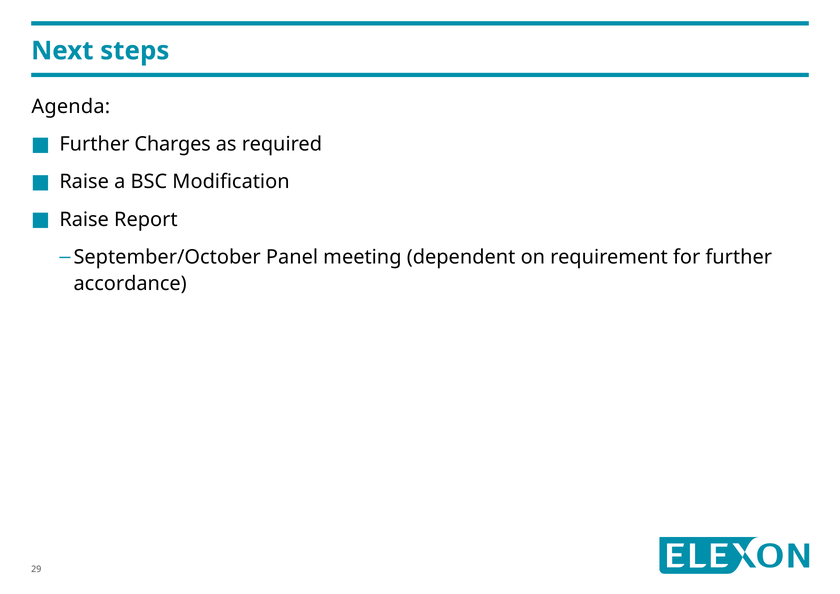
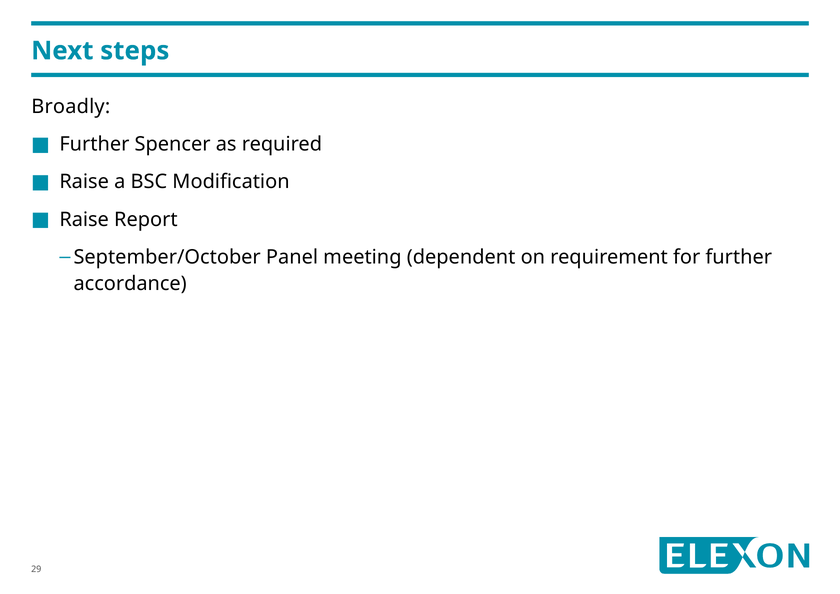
Agenda: Agenda -> Broadly (71, 107)
Charges: Charges -> Spencer (173, 144)
